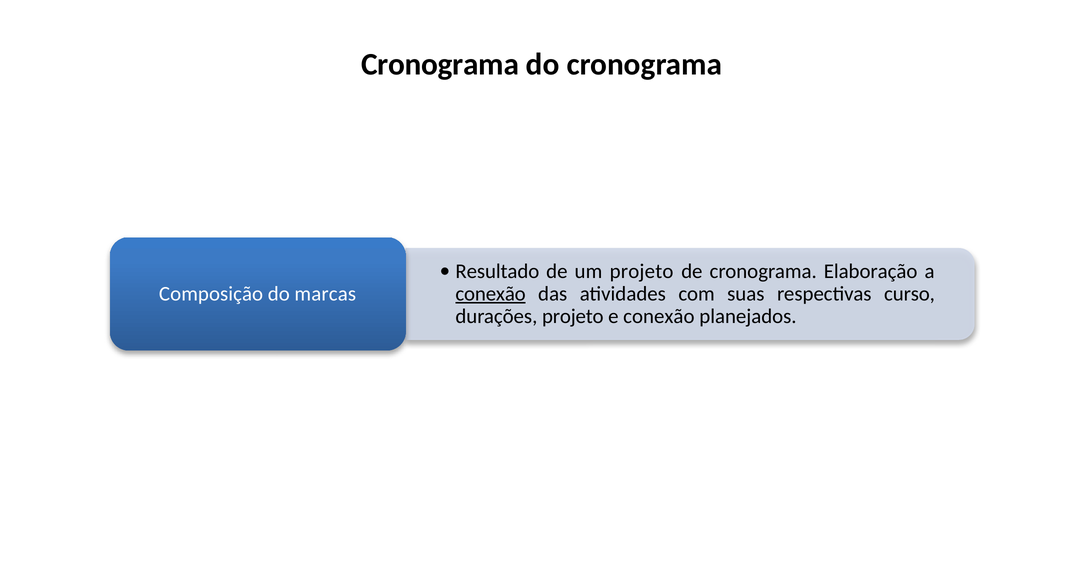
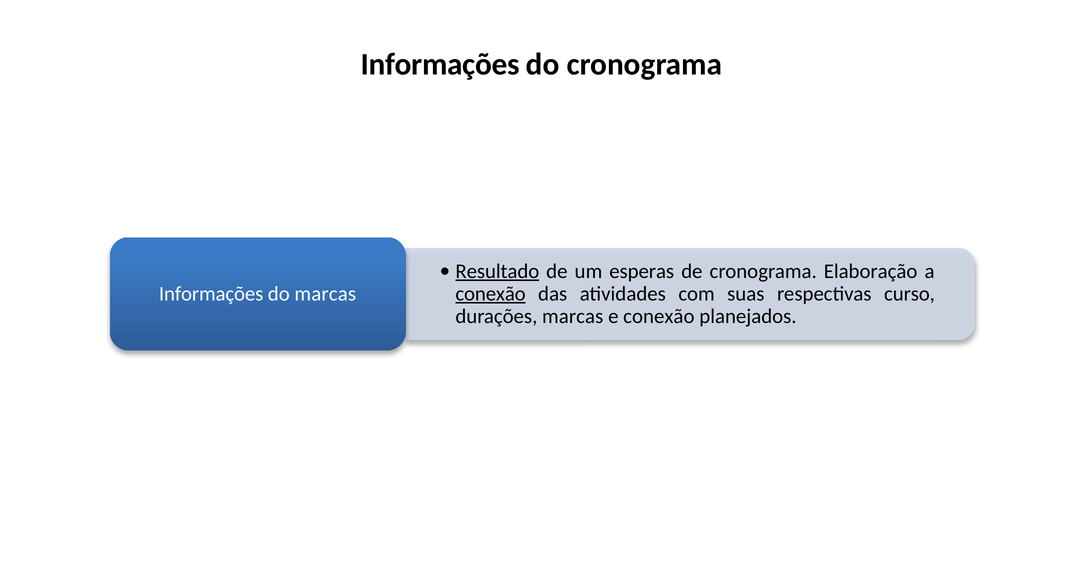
Cronograma: Cronograma -> Informações (440, 65)
Resultado underline: none -> present (497, 271)
um projeto: projeto -> esperas (642, 271)
Composição: Composição -> Informações (211, 294)
durações projeto: projeto -> marcas (573, 316)
